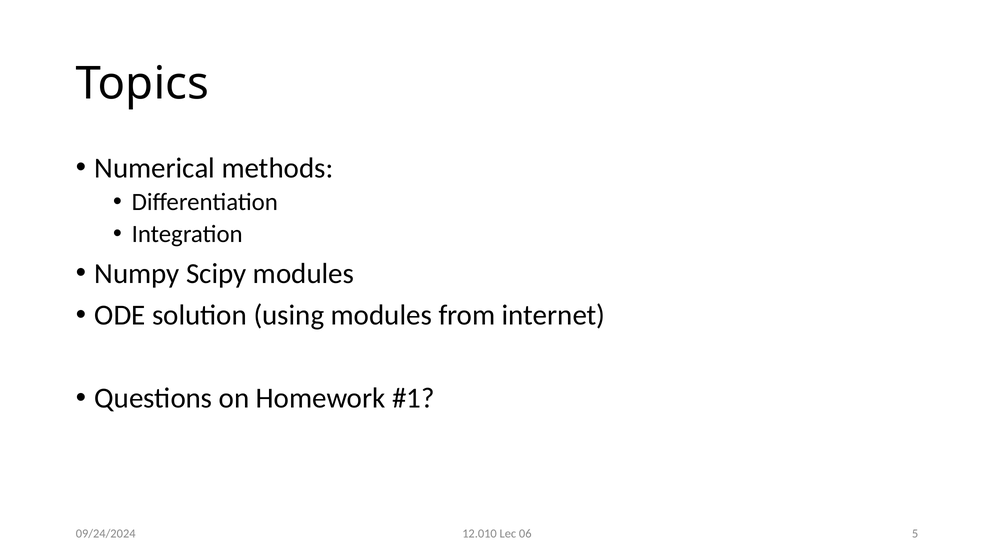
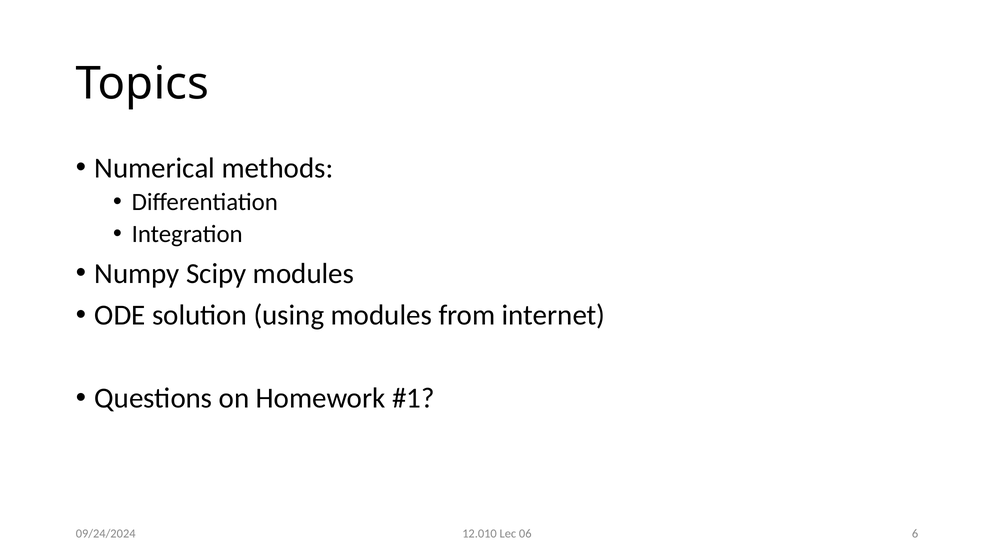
5: 5 -> 6 (915, 534)
